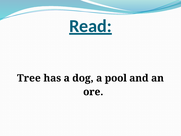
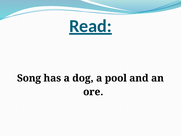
Tree: Tree -> Song (29, 78)
